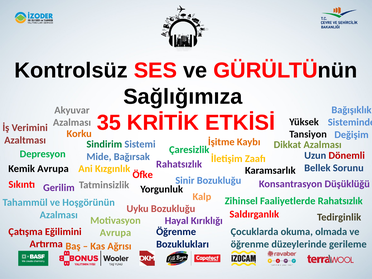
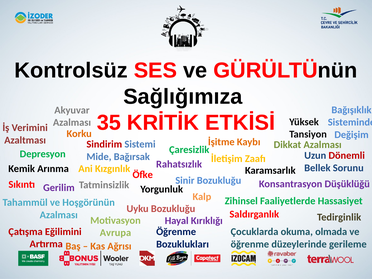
Sindirim colour: green -> red (104, 144)
Kemik Avrupa: Avrupa -> Arınma (53, 169)
Faaliyetlerde Rahatsızlık: Rahatsızlık -> Hassasiyet (340, 201)
